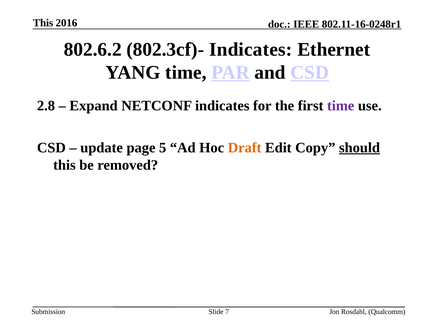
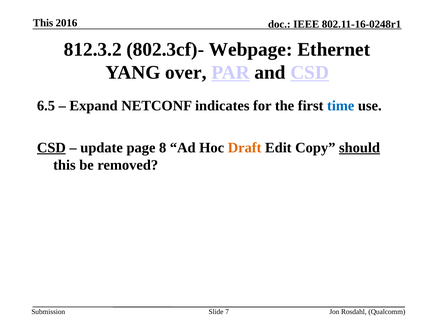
802.6.2: 802.6.2 -> 812.3.2 (93, 49)
802.3cf)- Indicates: Indicates -> Webpage (251, 49)
YANG time: time -> over (186, 73)
2.8: 2.8 -> 6.5 (46, 106)
time colour: purple -> blue (341, 106)
CSD underline: none -> present (51, 148)
5: 5 -> 8 (163, 148)
